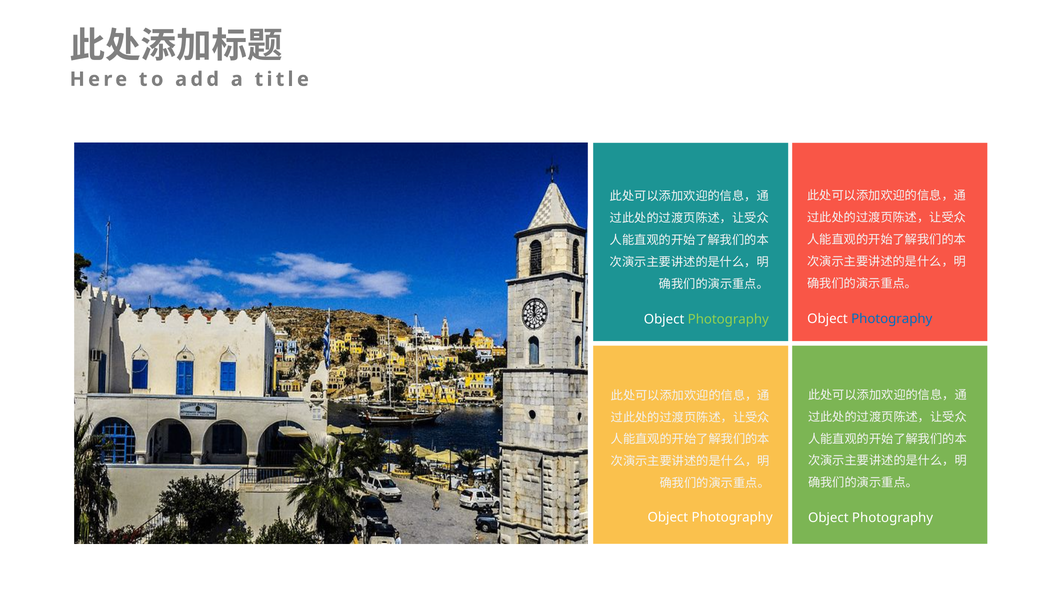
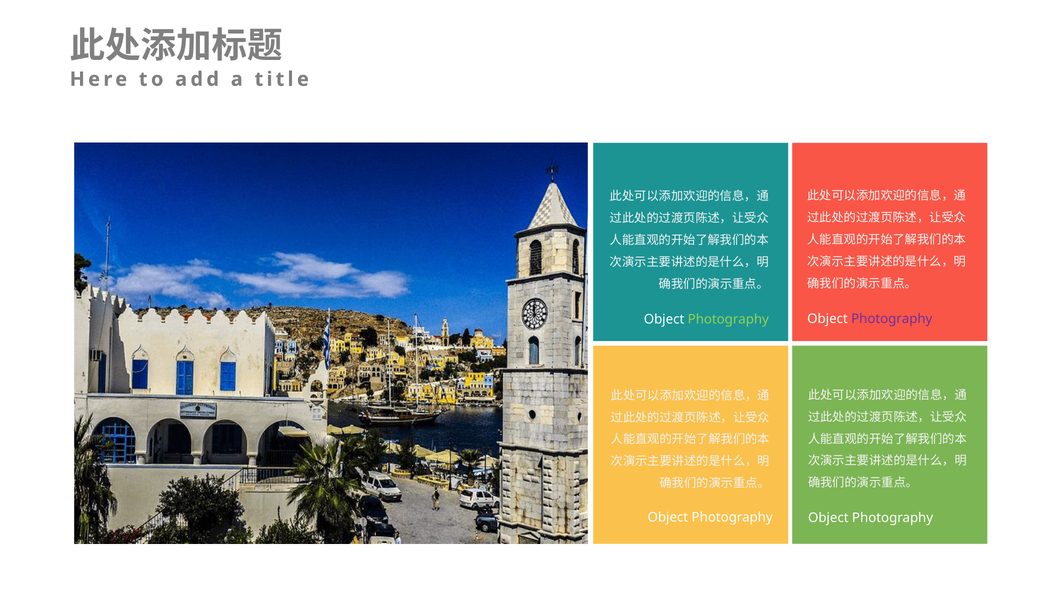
Photography colour: blue -> purple (892, 319)
